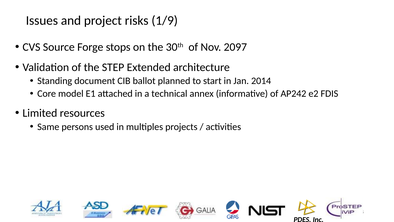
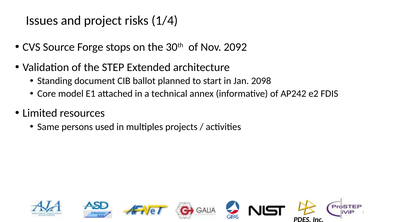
1/9: 1/9 -> 1/4 (165, 20)
2097: 2097 -> 2092 (235, 47)
2014: 2014 -> 2098 (261, 81)
